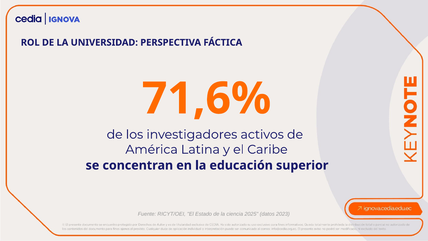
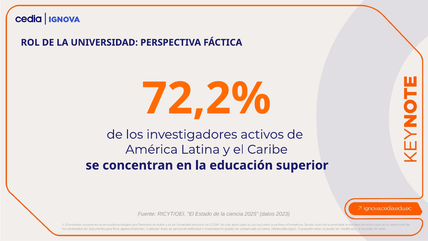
71,6%: 71,6% -> 72,2% (207, 99)
